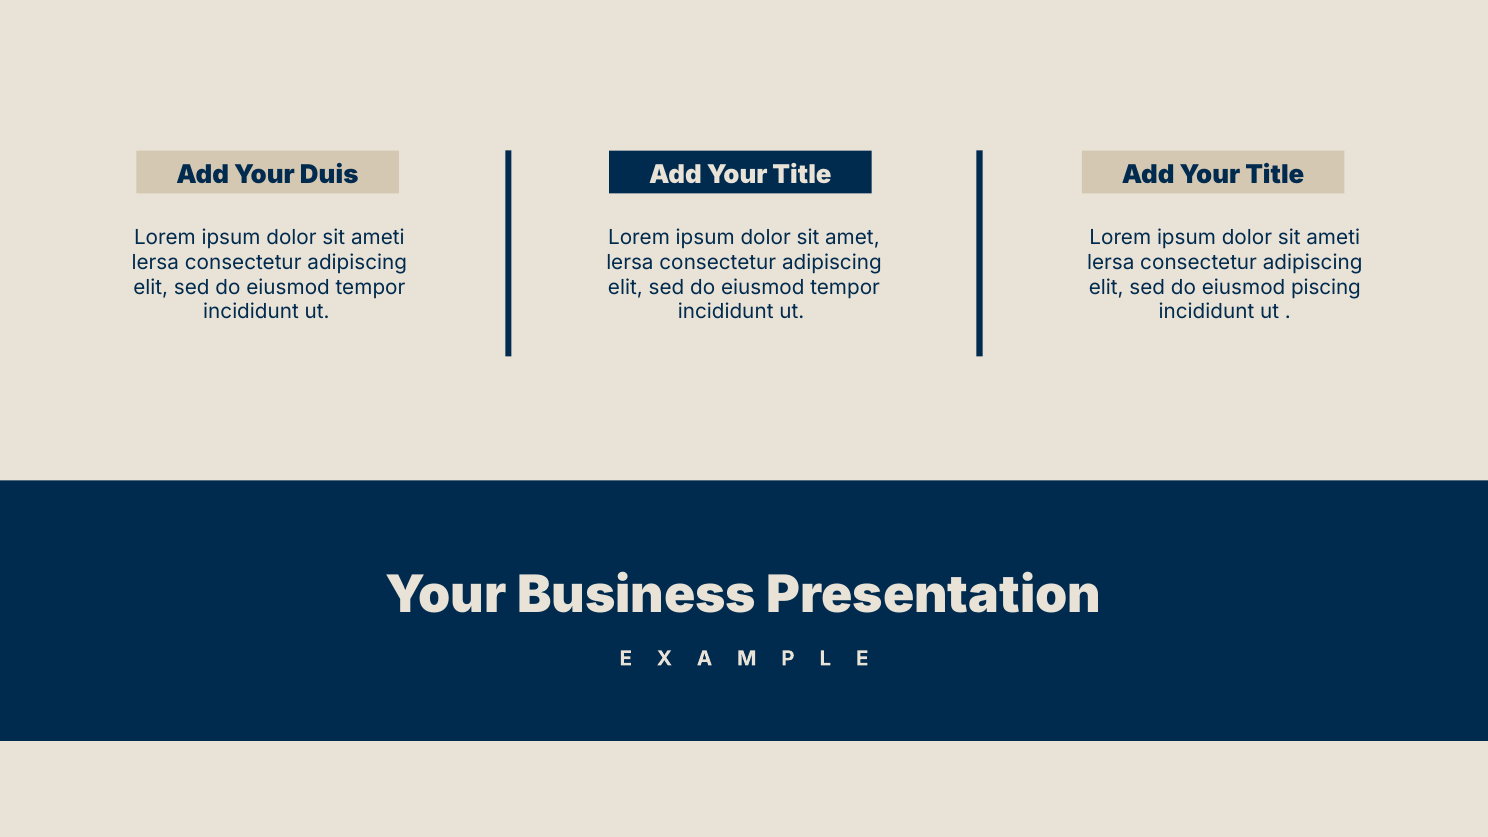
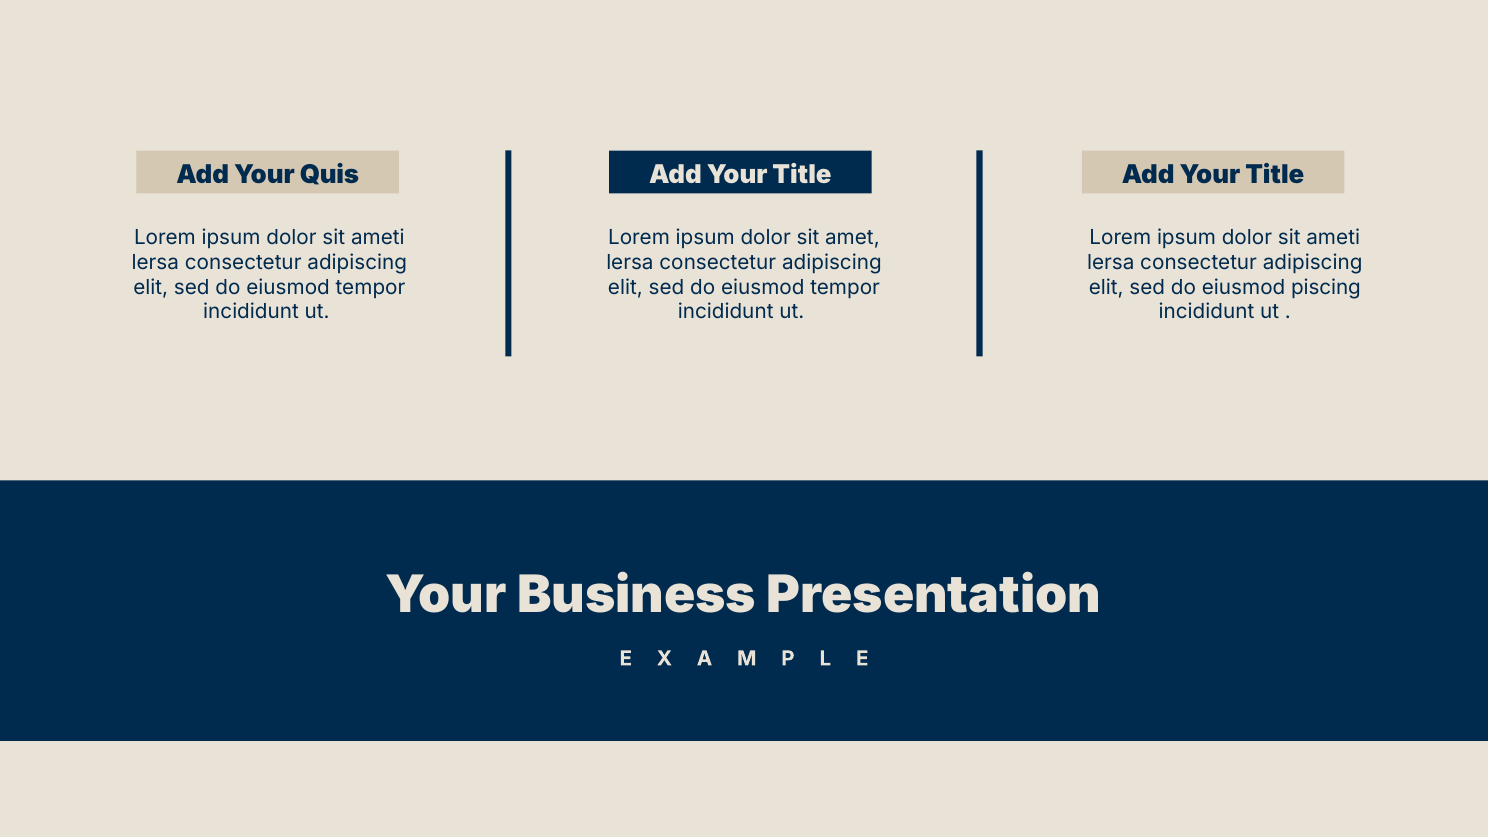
Duis: Duis -> Quis (329, 175)
